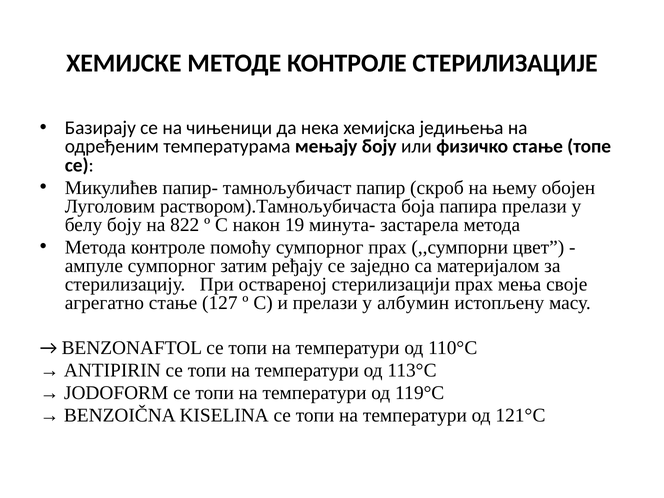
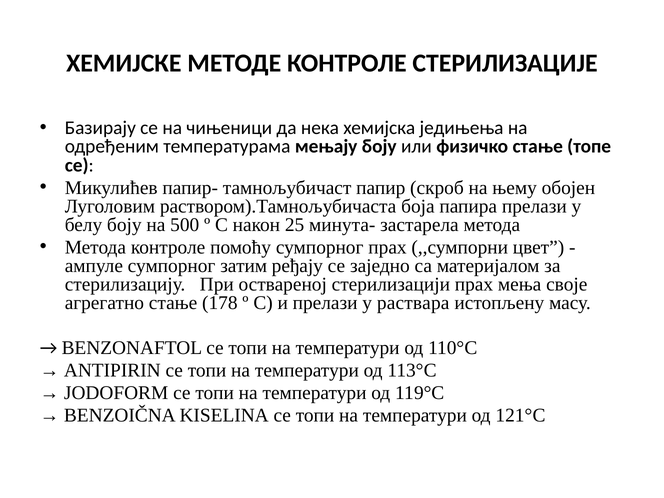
822: 822 -> 500 (185, 225)
19: 19 -> 25 (295, 225)
127: 127 -> 178 (220, 303)
албумин: албумин -> раствара (413, 303)
